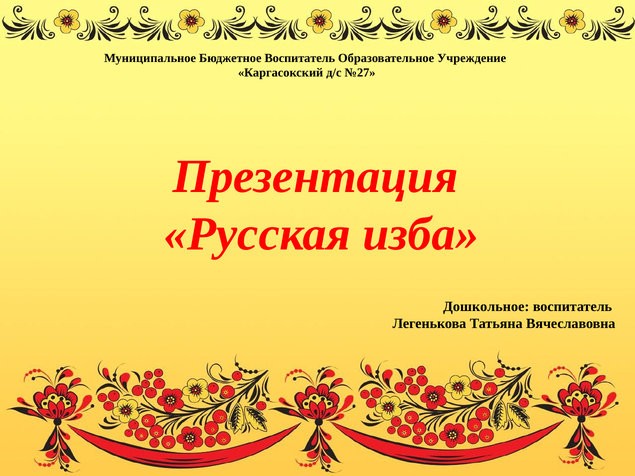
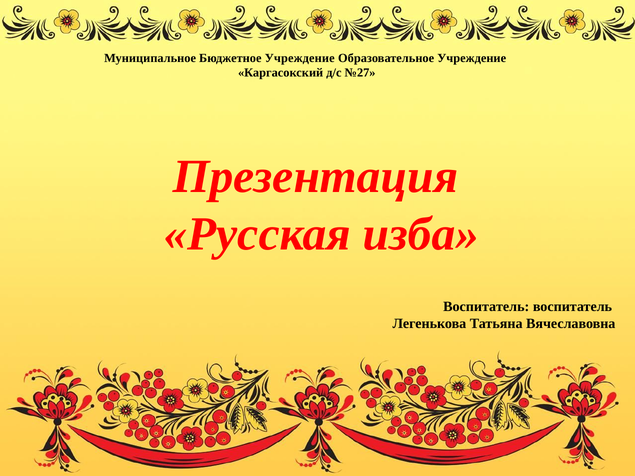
Бюджетное Воспитатель: Воспитатель -> Учреждение (300, 58)
Дошкольное: Дошкольное -> Воспитатель (486, 307)
